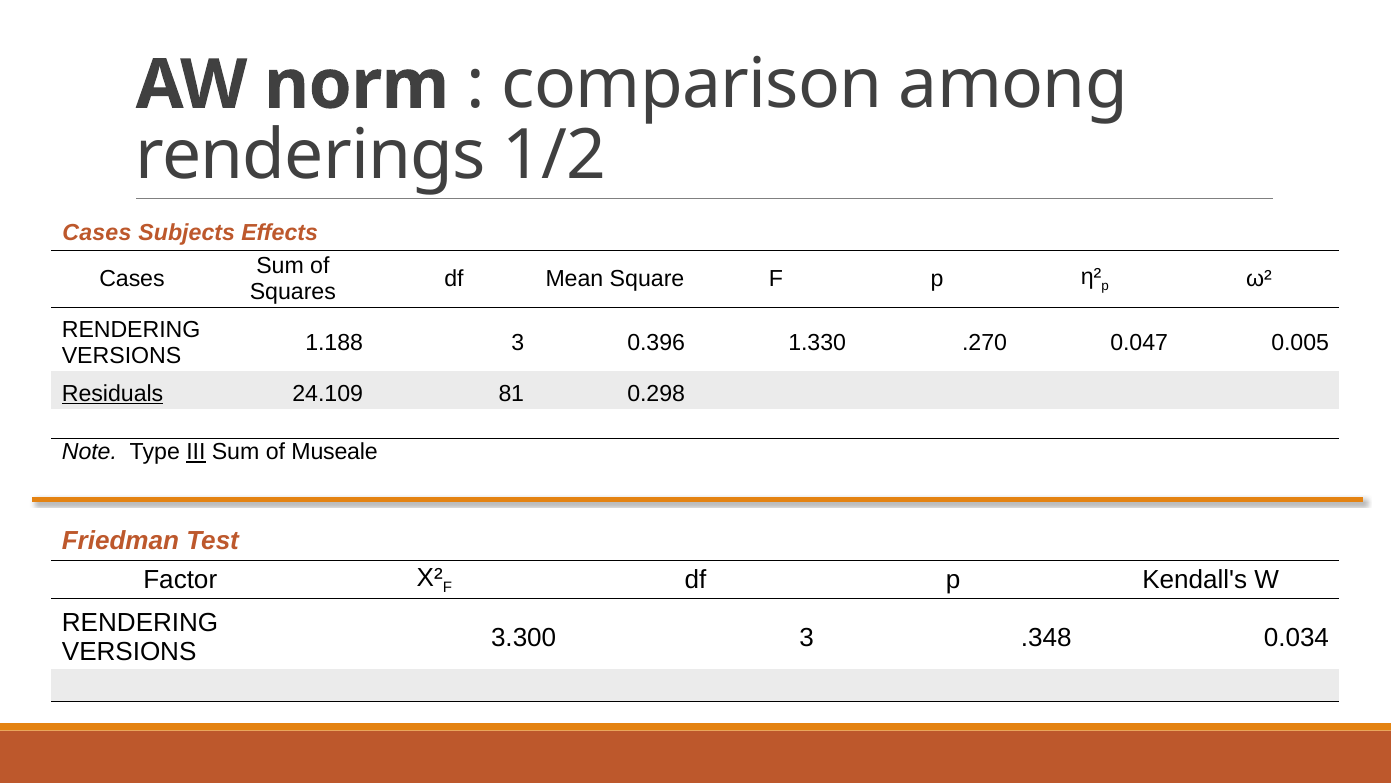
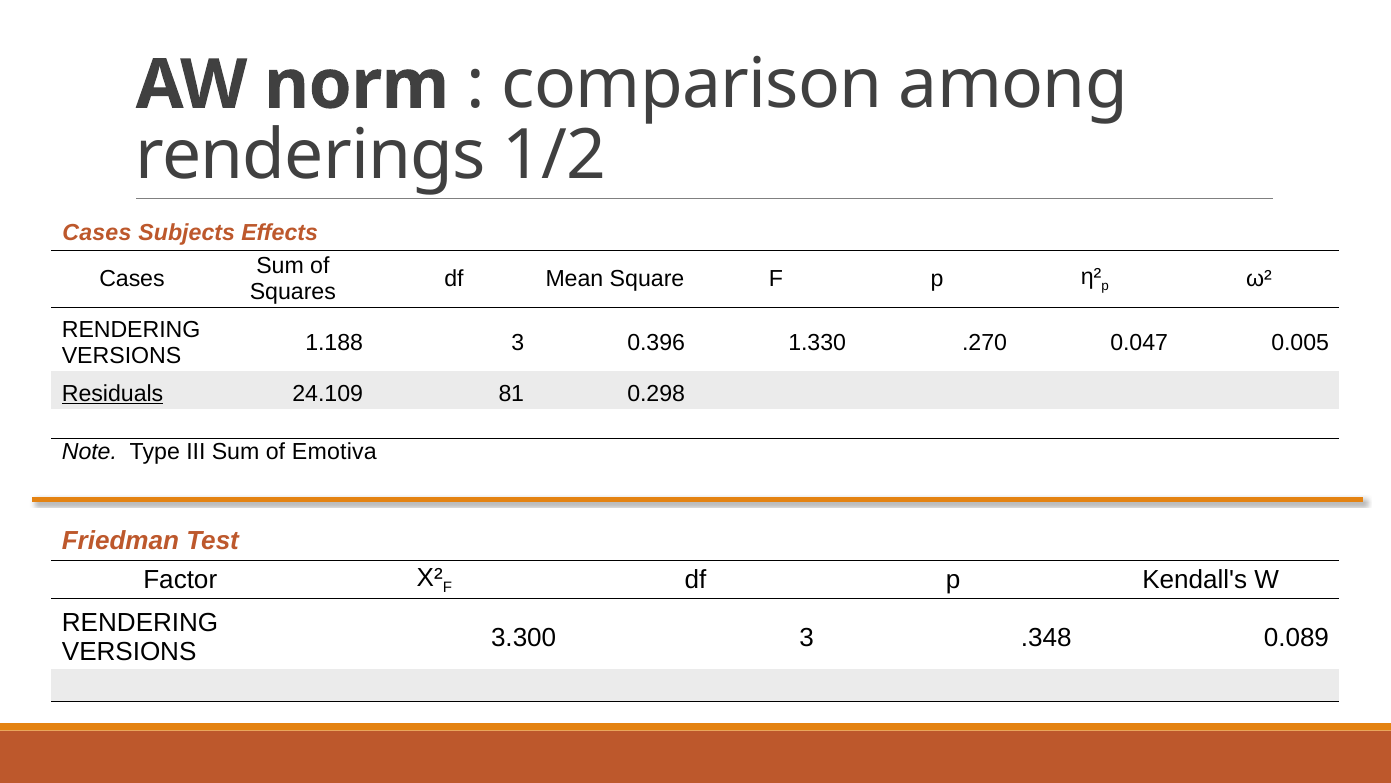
III underline: present -> none (196, 452)
Museale: Museale -> Emotiva (334, 452)
0.034: 0.034 -> 0.089 (1296, 637)
